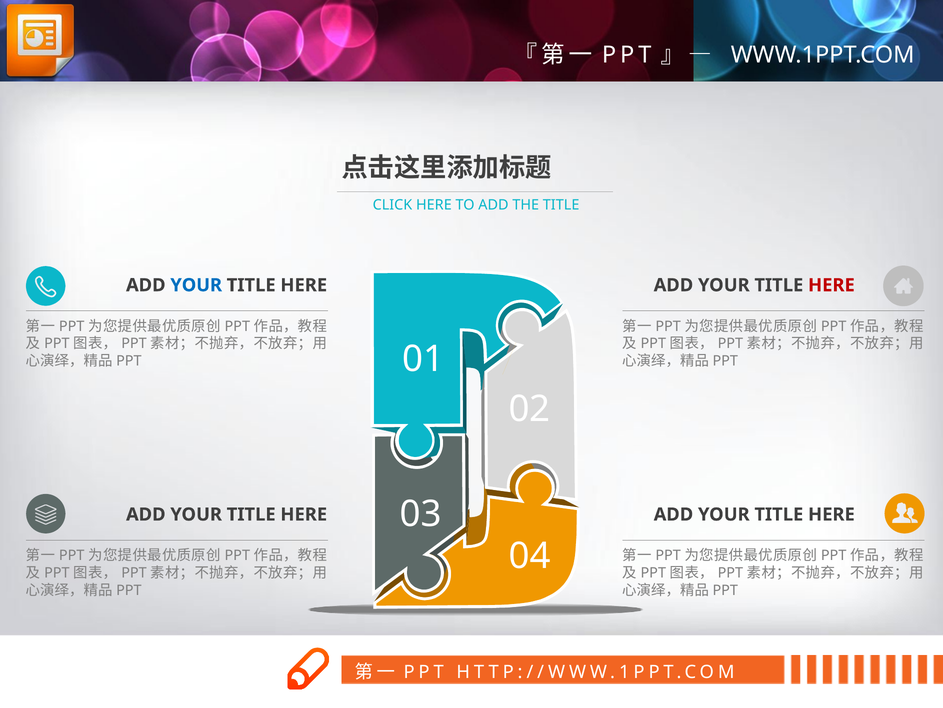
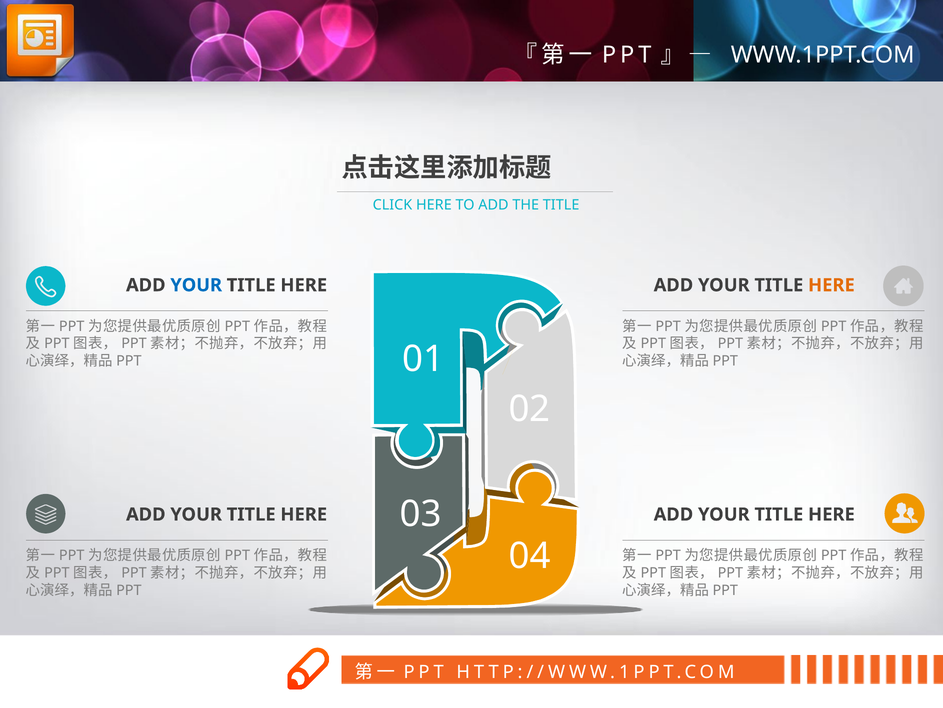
HERE colour: red -> orange (831, 285)
